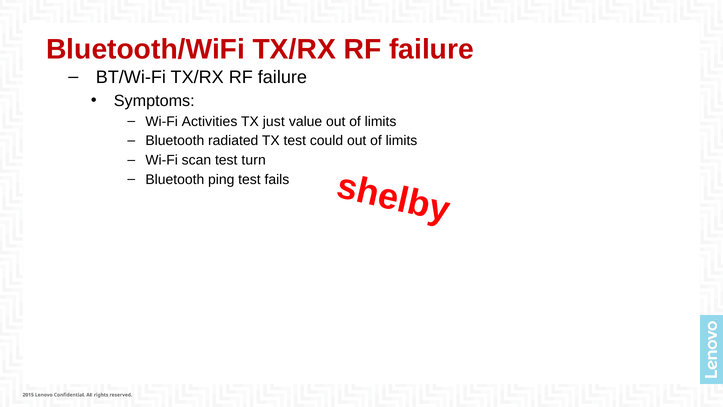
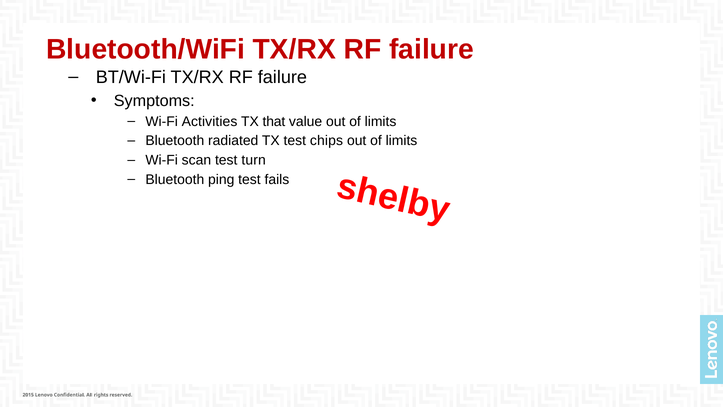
just: just -> that (274, 121)
could: could -> chips (326, 141)
